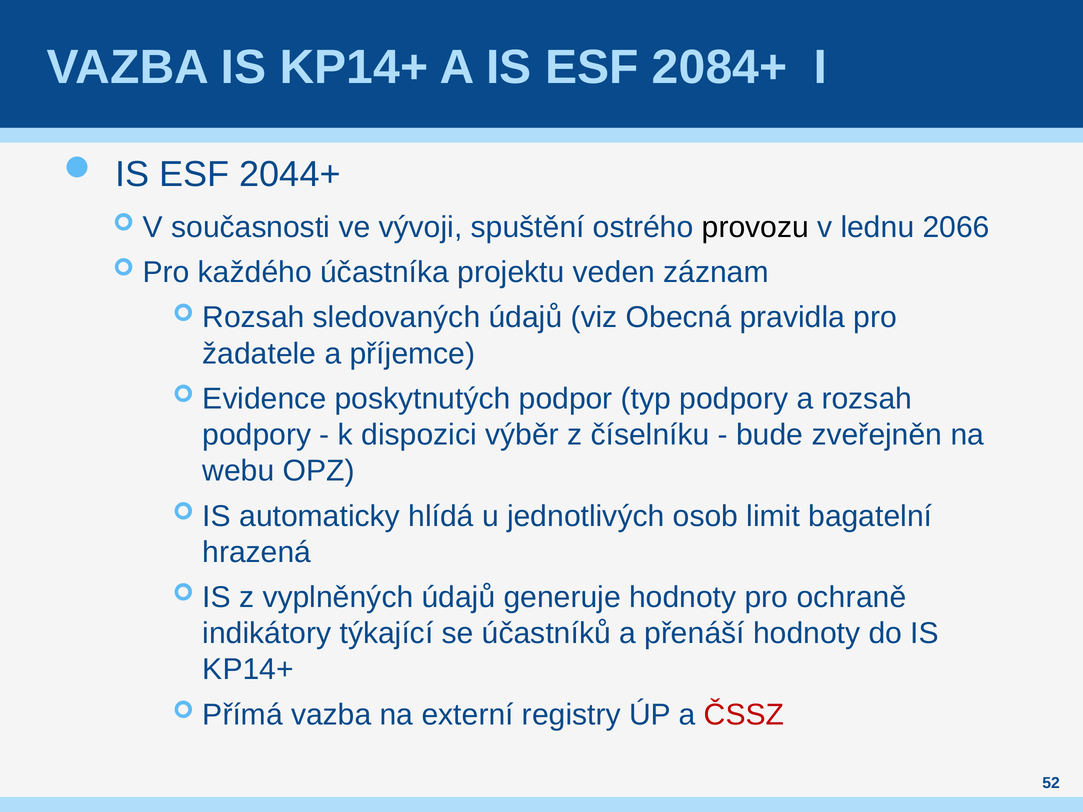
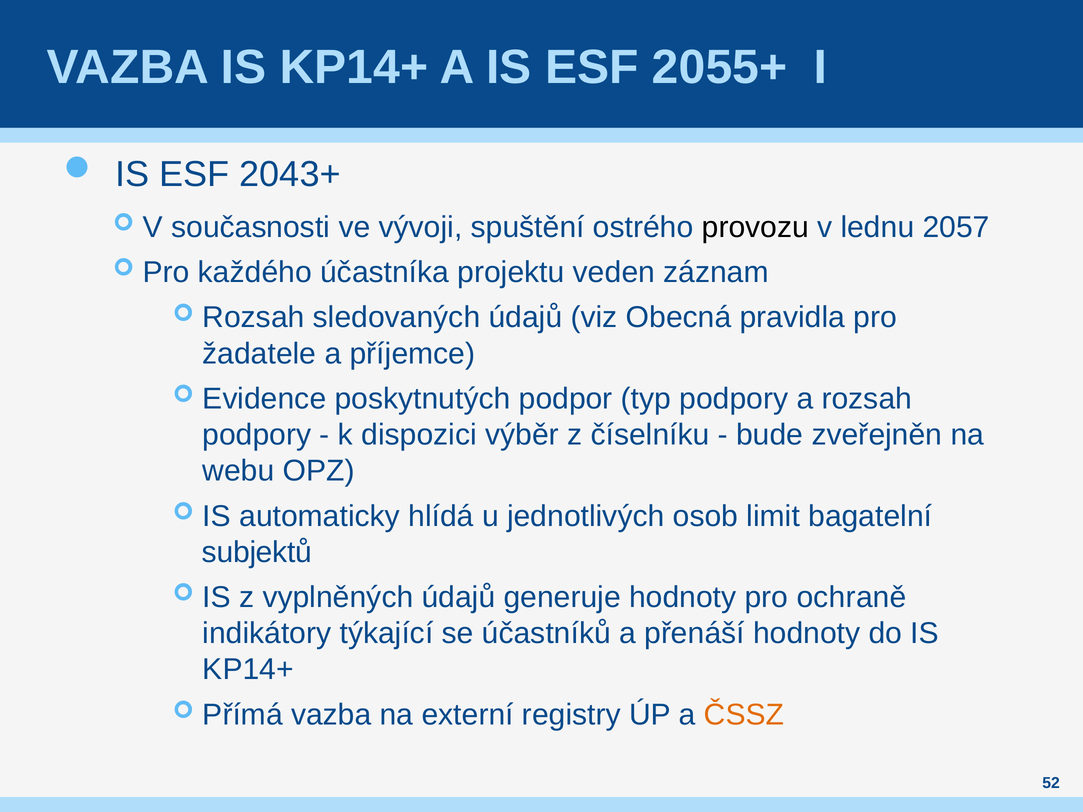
2084+: 2084+ -> 2055+ (720, 67)
2044+: 2044+ -> 2043+ (290, 174)
2066: 2066 -> 2057 (956, 227)
hrazená: hrazená -> subjektů (257, 552)
ČSSZ colour: red -> orange (744, 715)
